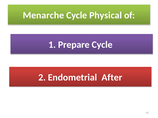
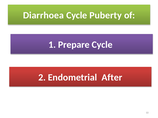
Menarche: Menarche -> Diarrhoea (43, 15)
Physical: Physical -> Puberty (106, 15)
